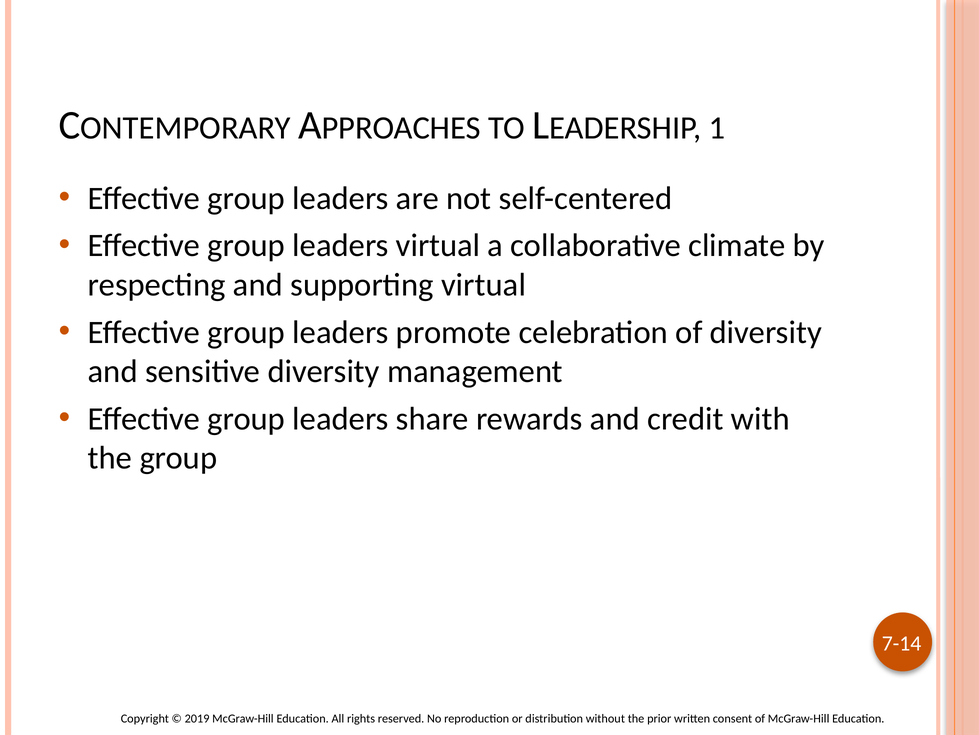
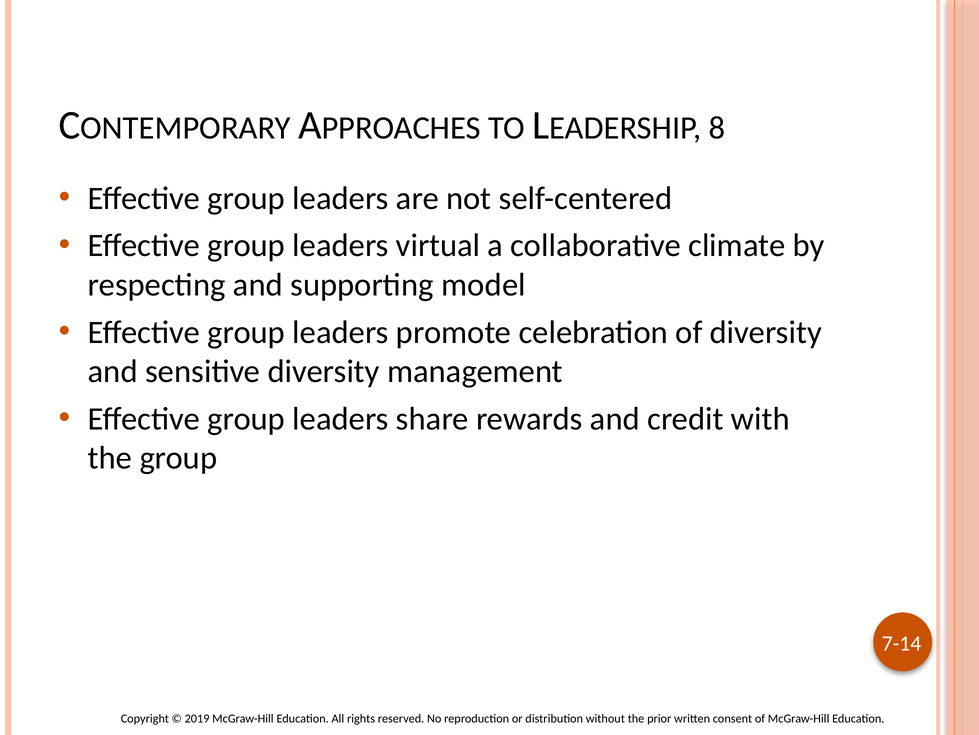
1: 1 -> 8 (717, 128)
supporting virtual: virtual -> model (483, 285)
